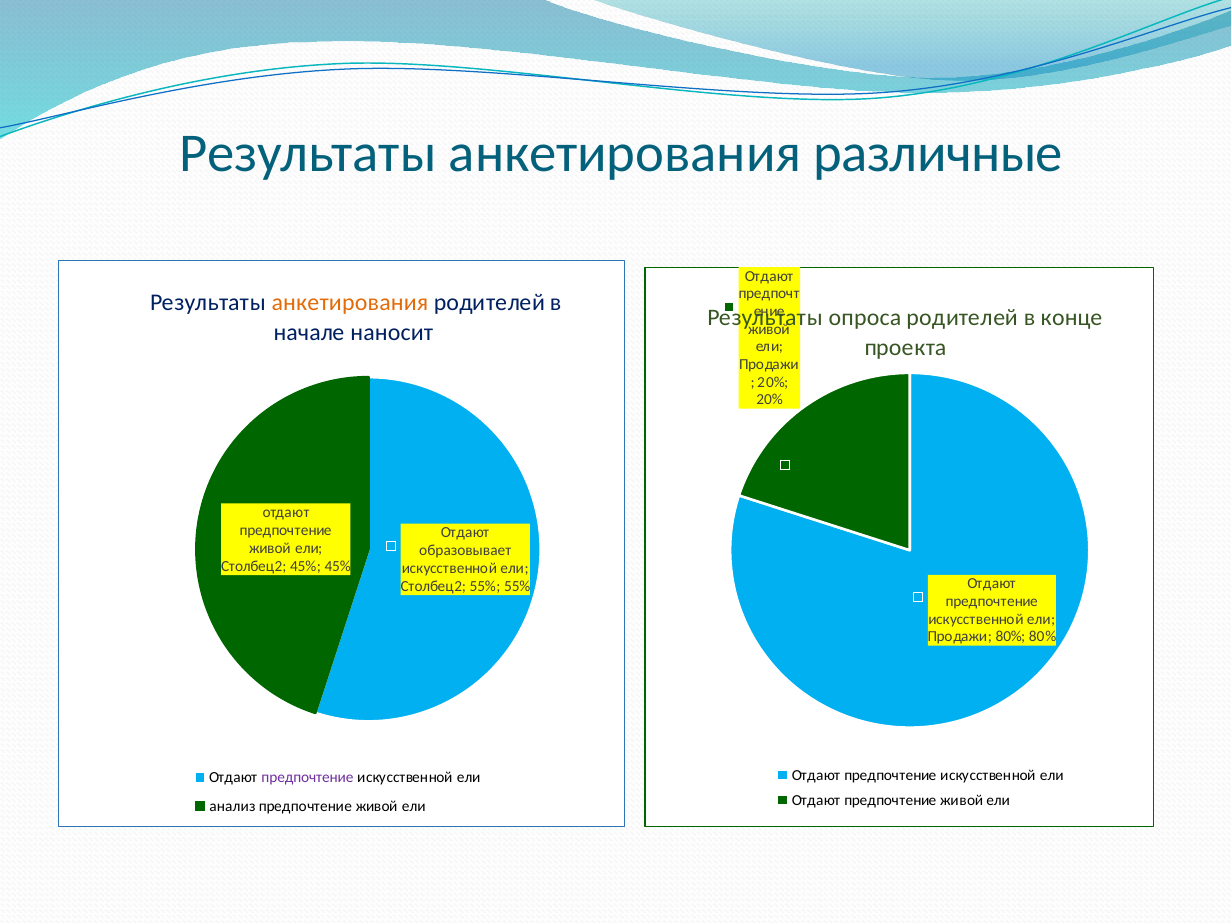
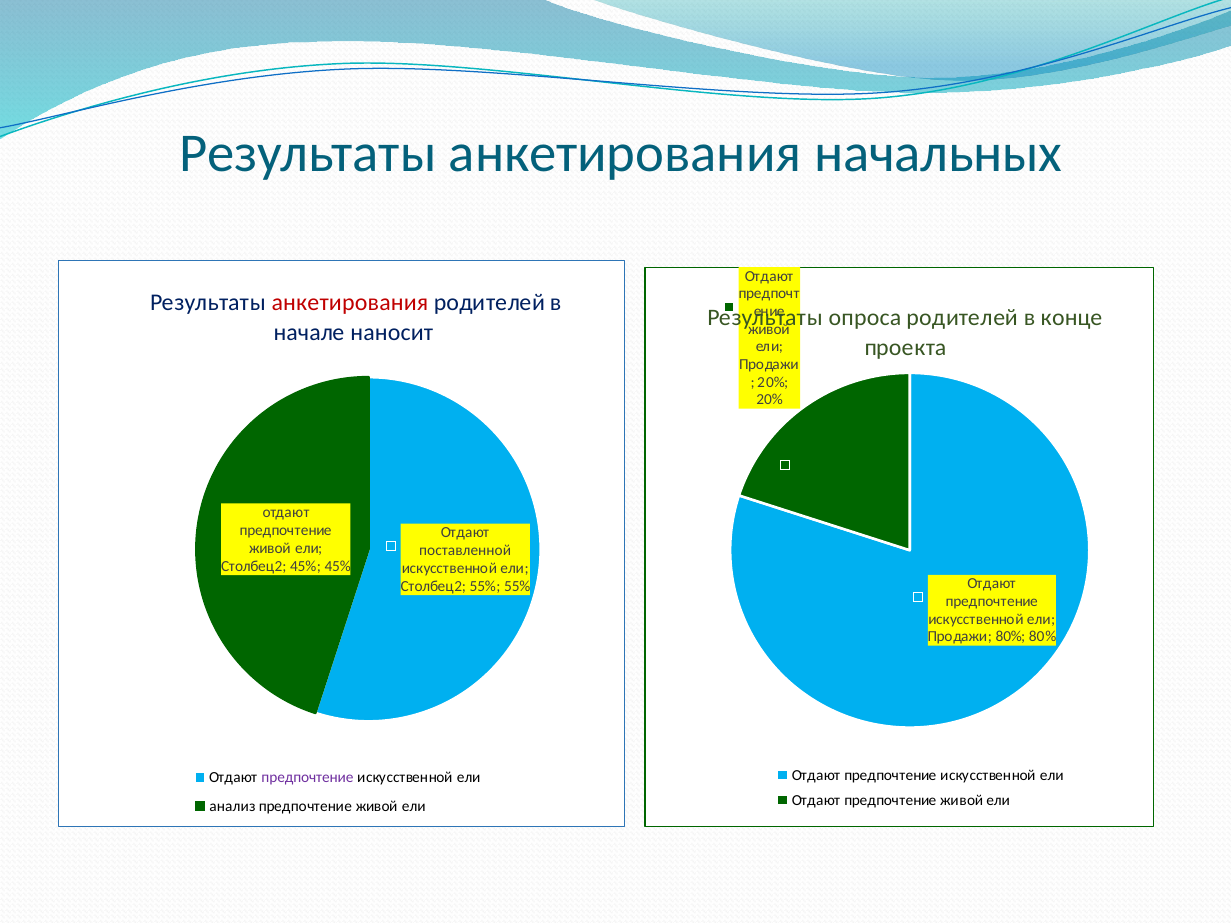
различные: различные -> начальных (938, 154)
анкетирования colour: orange -> red (350, 303)
образовывает: образовывает -> поставленной (465, 551)
